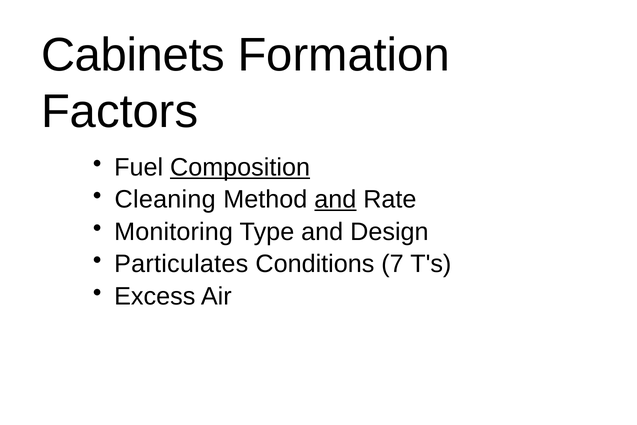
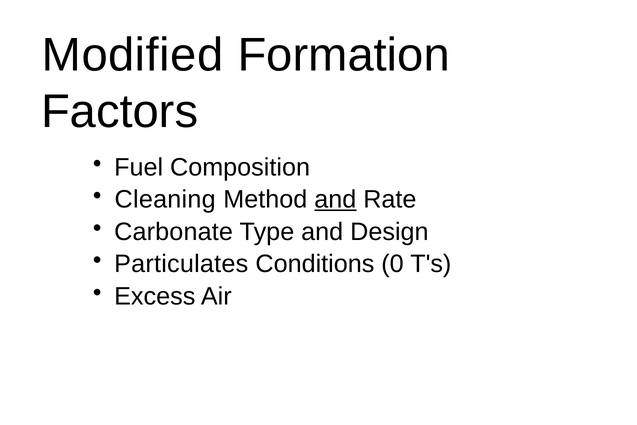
Cabinets: Cabinets -> Modified (133, 55)
Composition underline: present -> none (240, 167)
Monitoring: Monitoring -> Carbonate (174, 232)
7: 7 -> 0 (393, 264)
